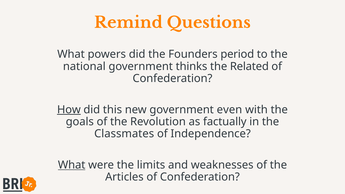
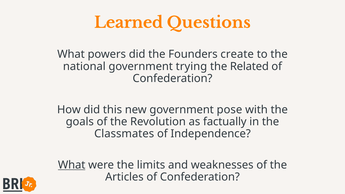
Remind: Remind -> Learned (129, 23)
period: period -> create (237, 54)
thinks: thinks -> trying (191, 66)
How underline: present -> none (69, 110)
even: even -> pose (229, 110)
